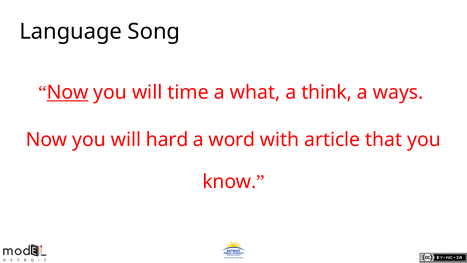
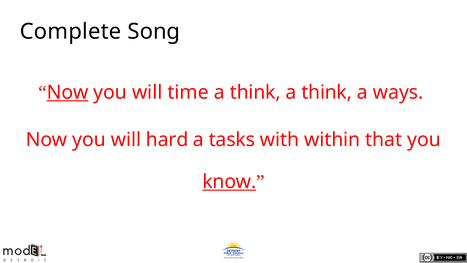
Language: Language -> Complete (71, 32)
what: what -> think (255, 92)
word: word -> tasks (232, 140)
article: article -> within (332, 140)
know underline: none -> present (229, 182)
